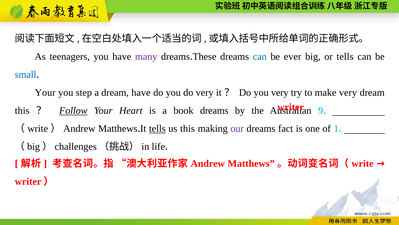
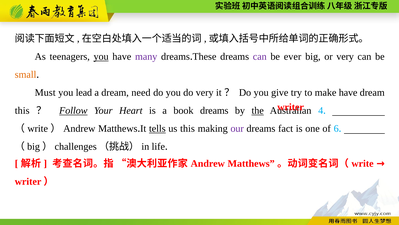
you underline: none -> present (101, 57)
can colour: blue -> purple (260, 57)
or tells: tells -> very (345, 57)
small colour: blue -> orange (26, 75)
Your: Your -> Must (45, 92)
step: step -> lead (84, 92)
dream have: have -> need (141, 92)
you very: very -> give (280, 92)
make very: very -> have (348, 92)
the underline: none -> present (258, 110)
9: 9 -> 4 (321, 110)
1: 1 -> 6 (336, 128)
